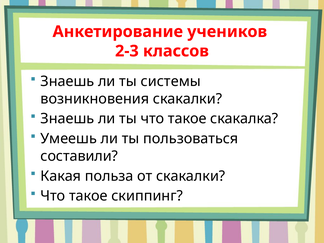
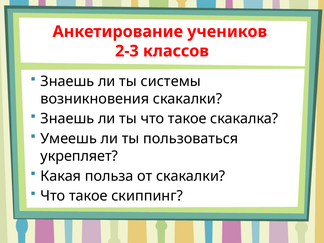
составили: составили -> укрепляет (79, 156)
